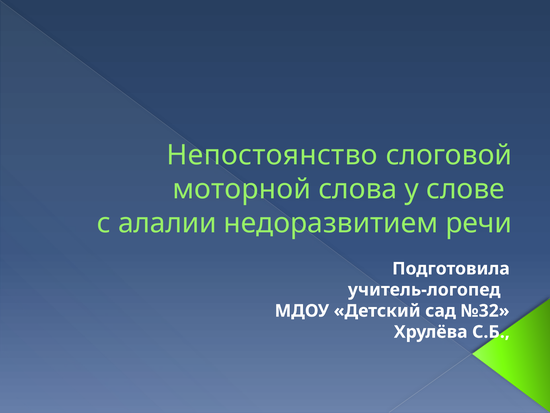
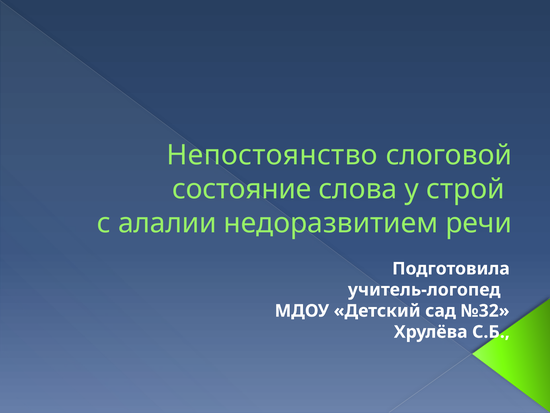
моторной: моторной -> состояние (242, 189)
слове: слове -> строй (466, 189)
